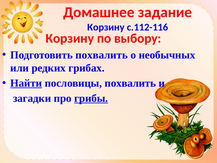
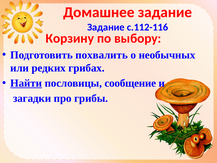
Корзину: Корзину -> Задание (106, 27)
пословицы похвалить: похвалить -> сообщение (130, 83)
грибы underline: present -> none (91, 98)
